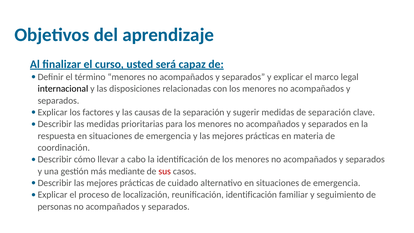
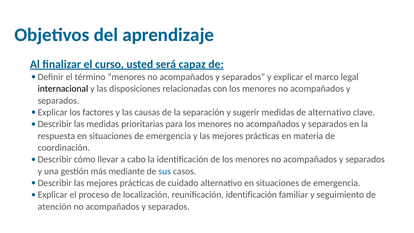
de separación: separación -> alternativo (330, 112)
sus colour: red -> blue (165, 171)
personas: personas -> atención (55, 207)
